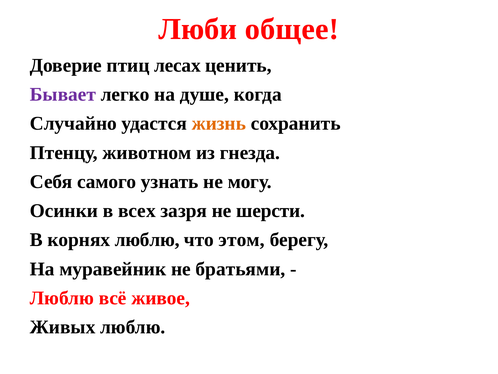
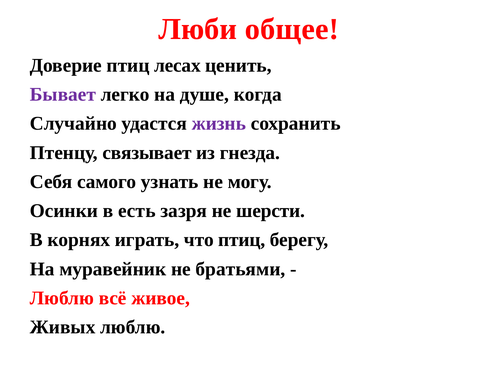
жизнь colour: orange -> purple (219, 123)
животном: животном -> связывает (147, 152)
всех: всех -> есть (137, 211)
корнях люблю: люблю -> играть (147, 240)
что этом: этом -> птиц (242, 240)
